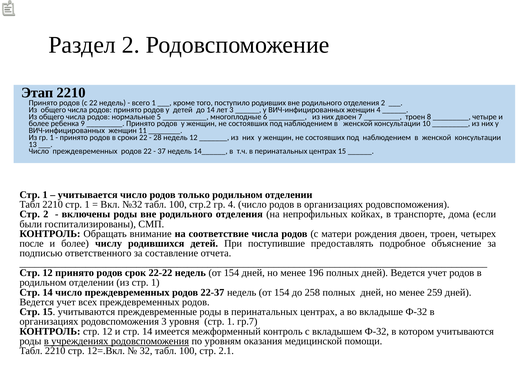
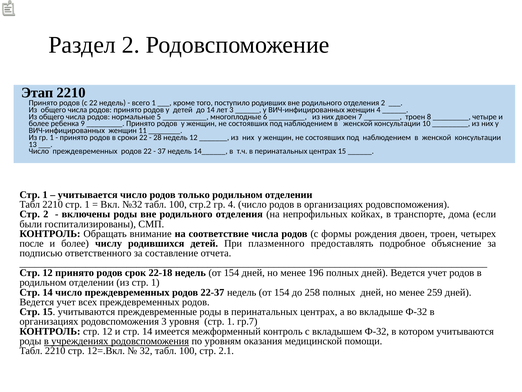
матери: матери -> формы (336, 234)
поступившие: поступившие -> плазменного (276, 243)
22-22: 22-22 -> 22-18 (160, 272)
